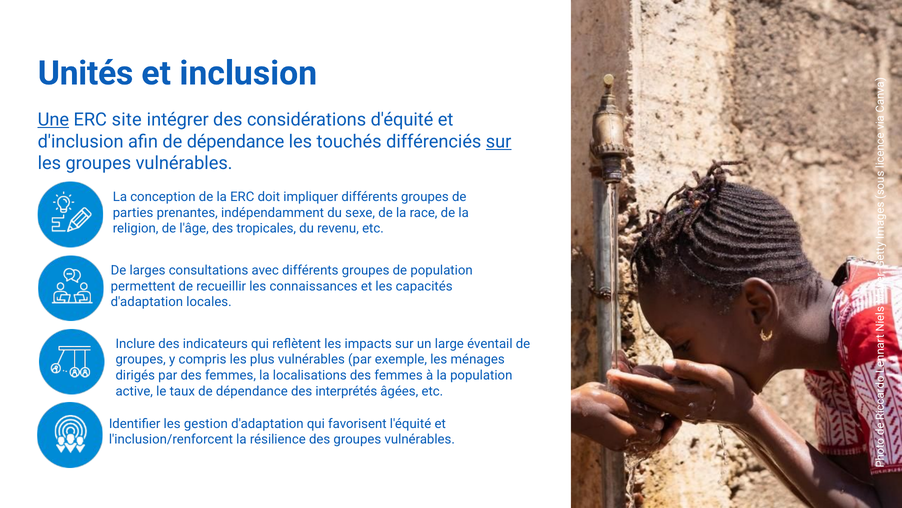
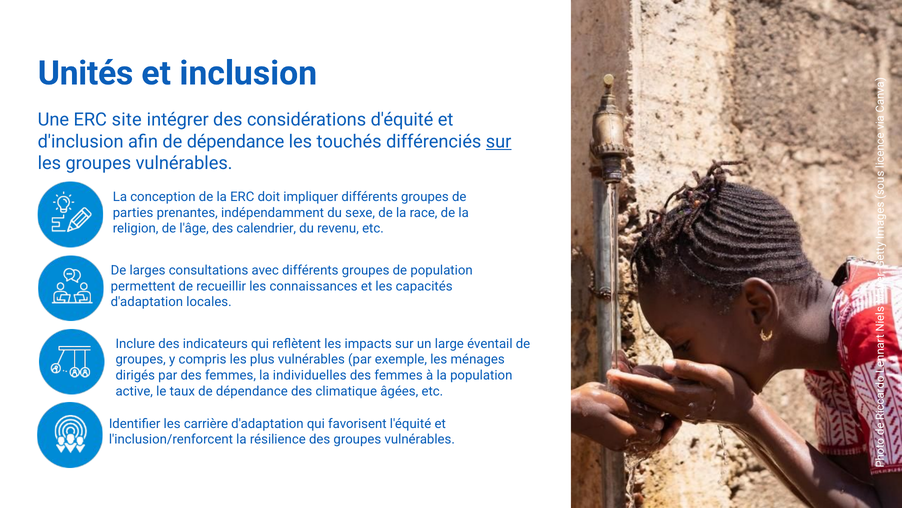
Une underline: present -> none (53, 120)
tropicales: tropicales -> calendrier (266, 228)
localisations: localisations -> individuelles (310, 375)
interprétés: interprétés -> climatique (346, 391)
gestion: gestion -> carrière (206, 423)
